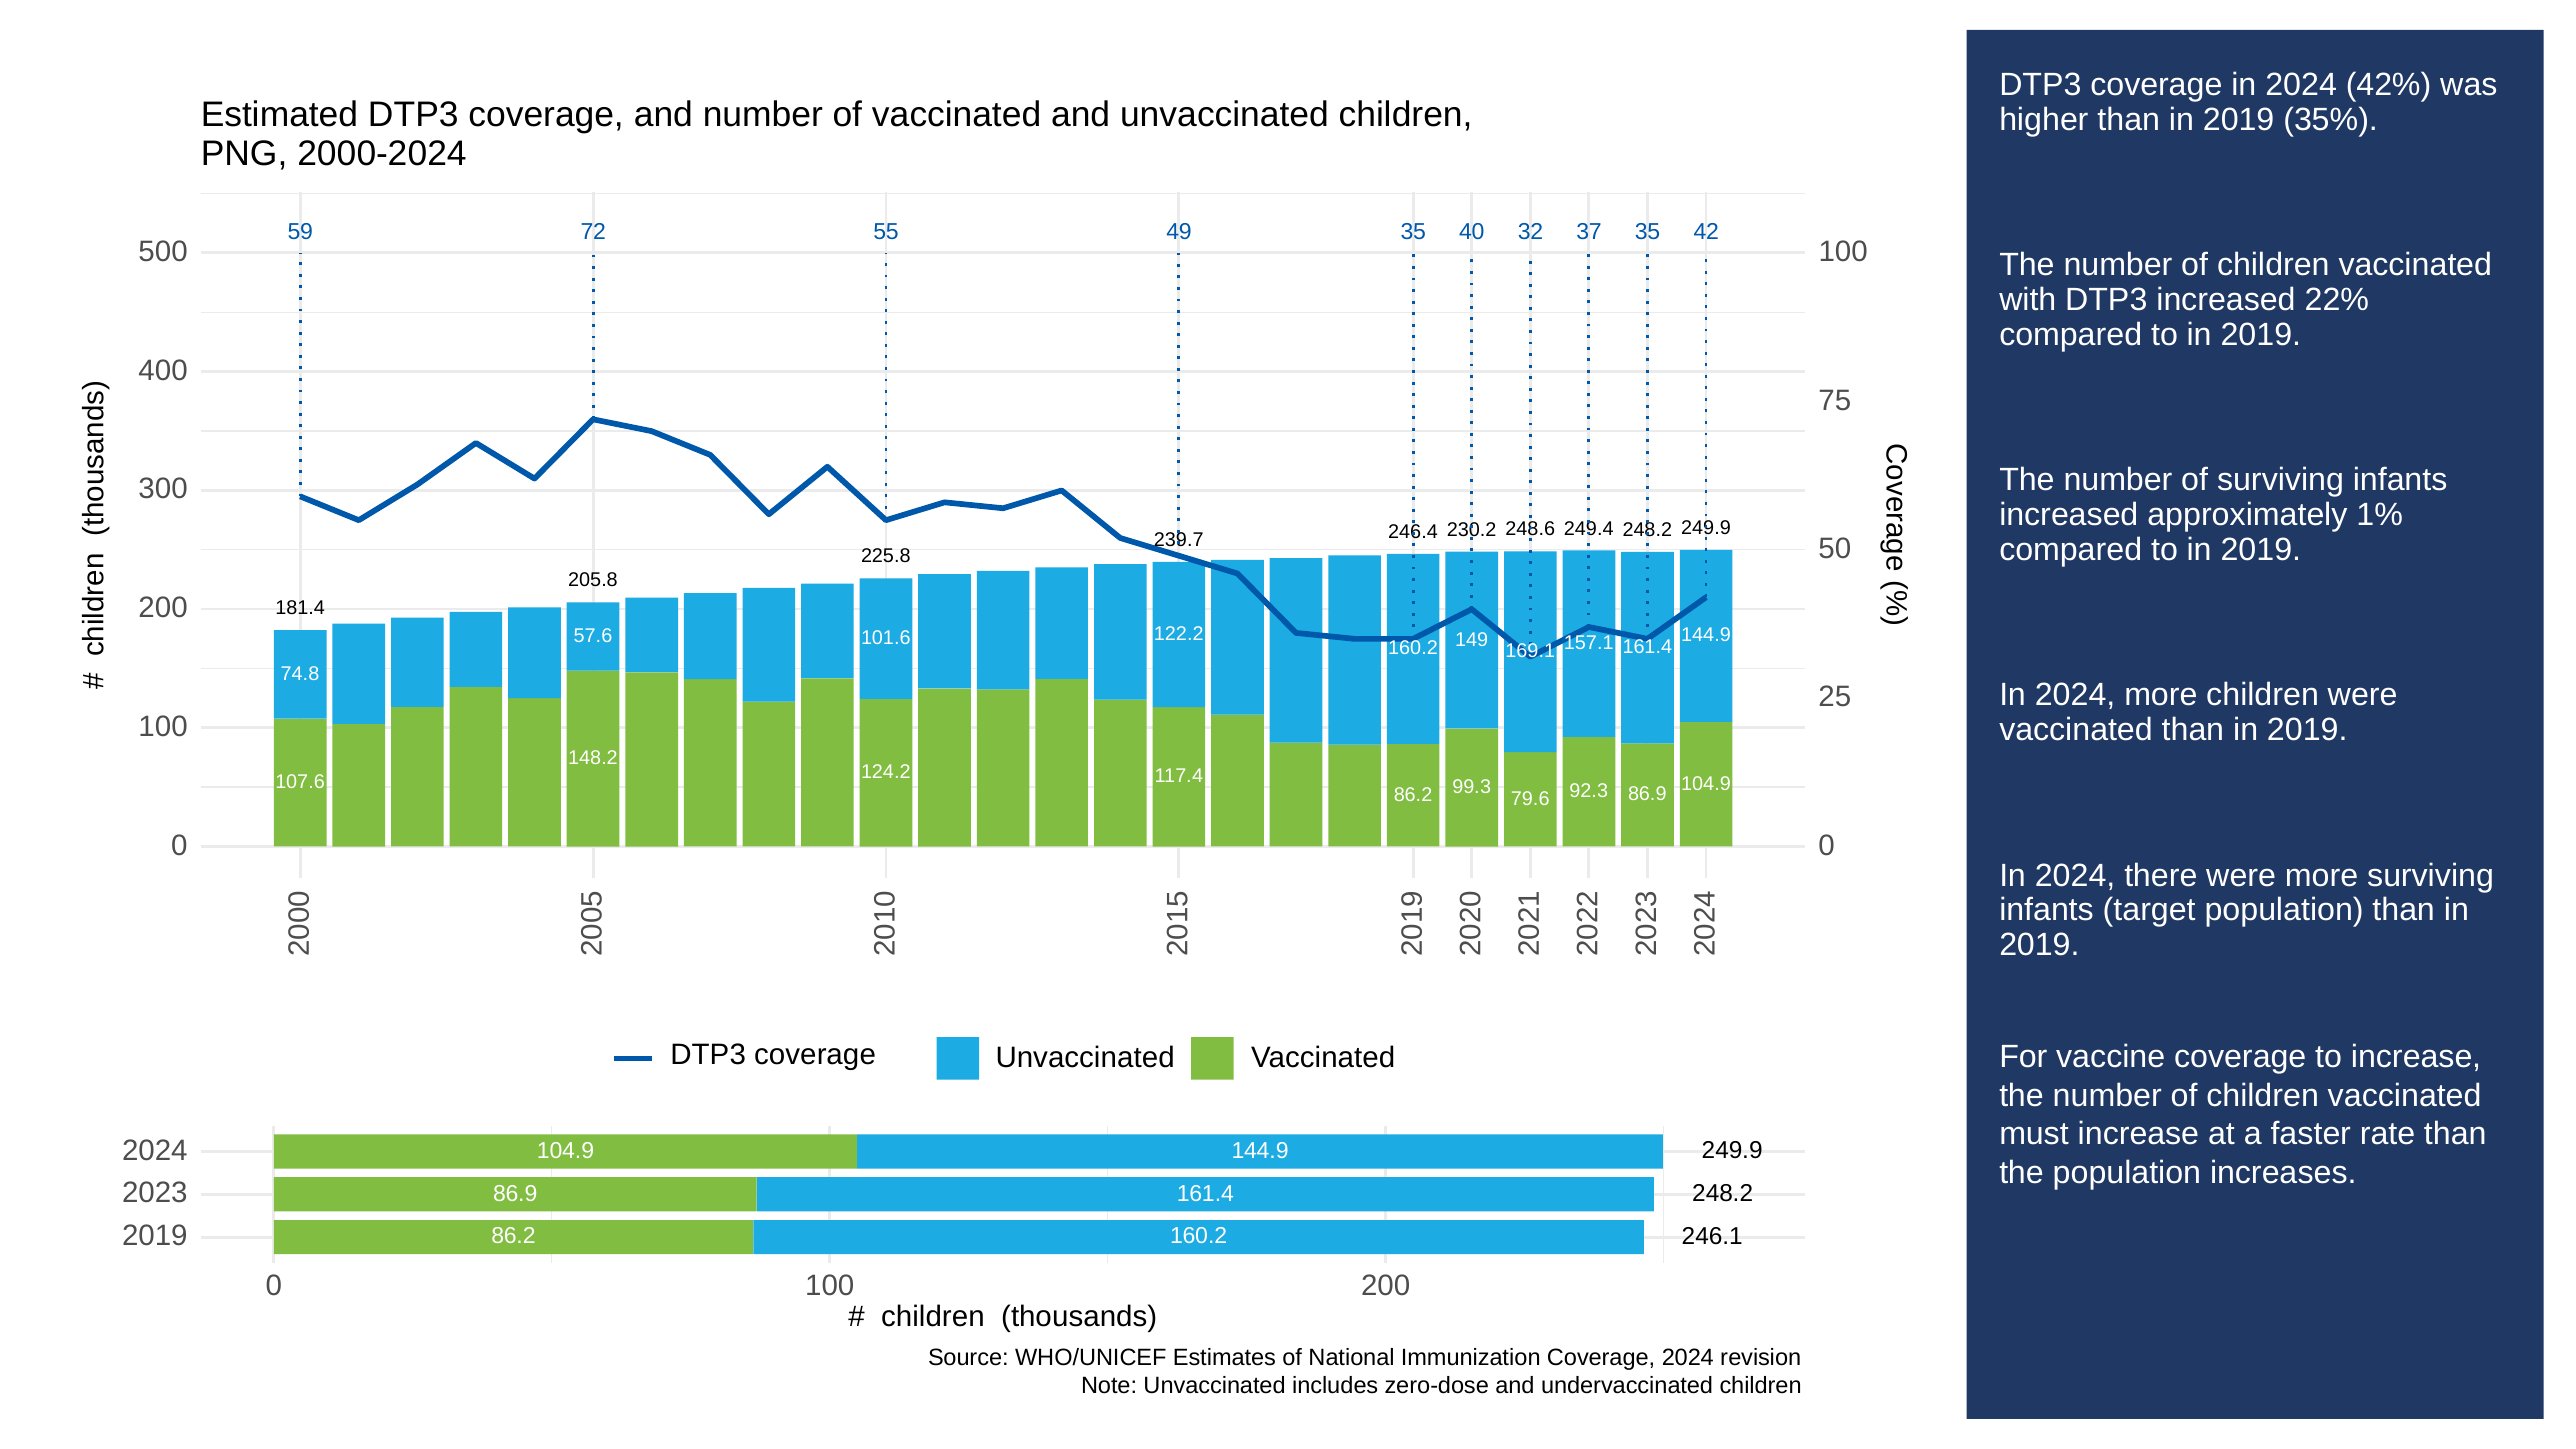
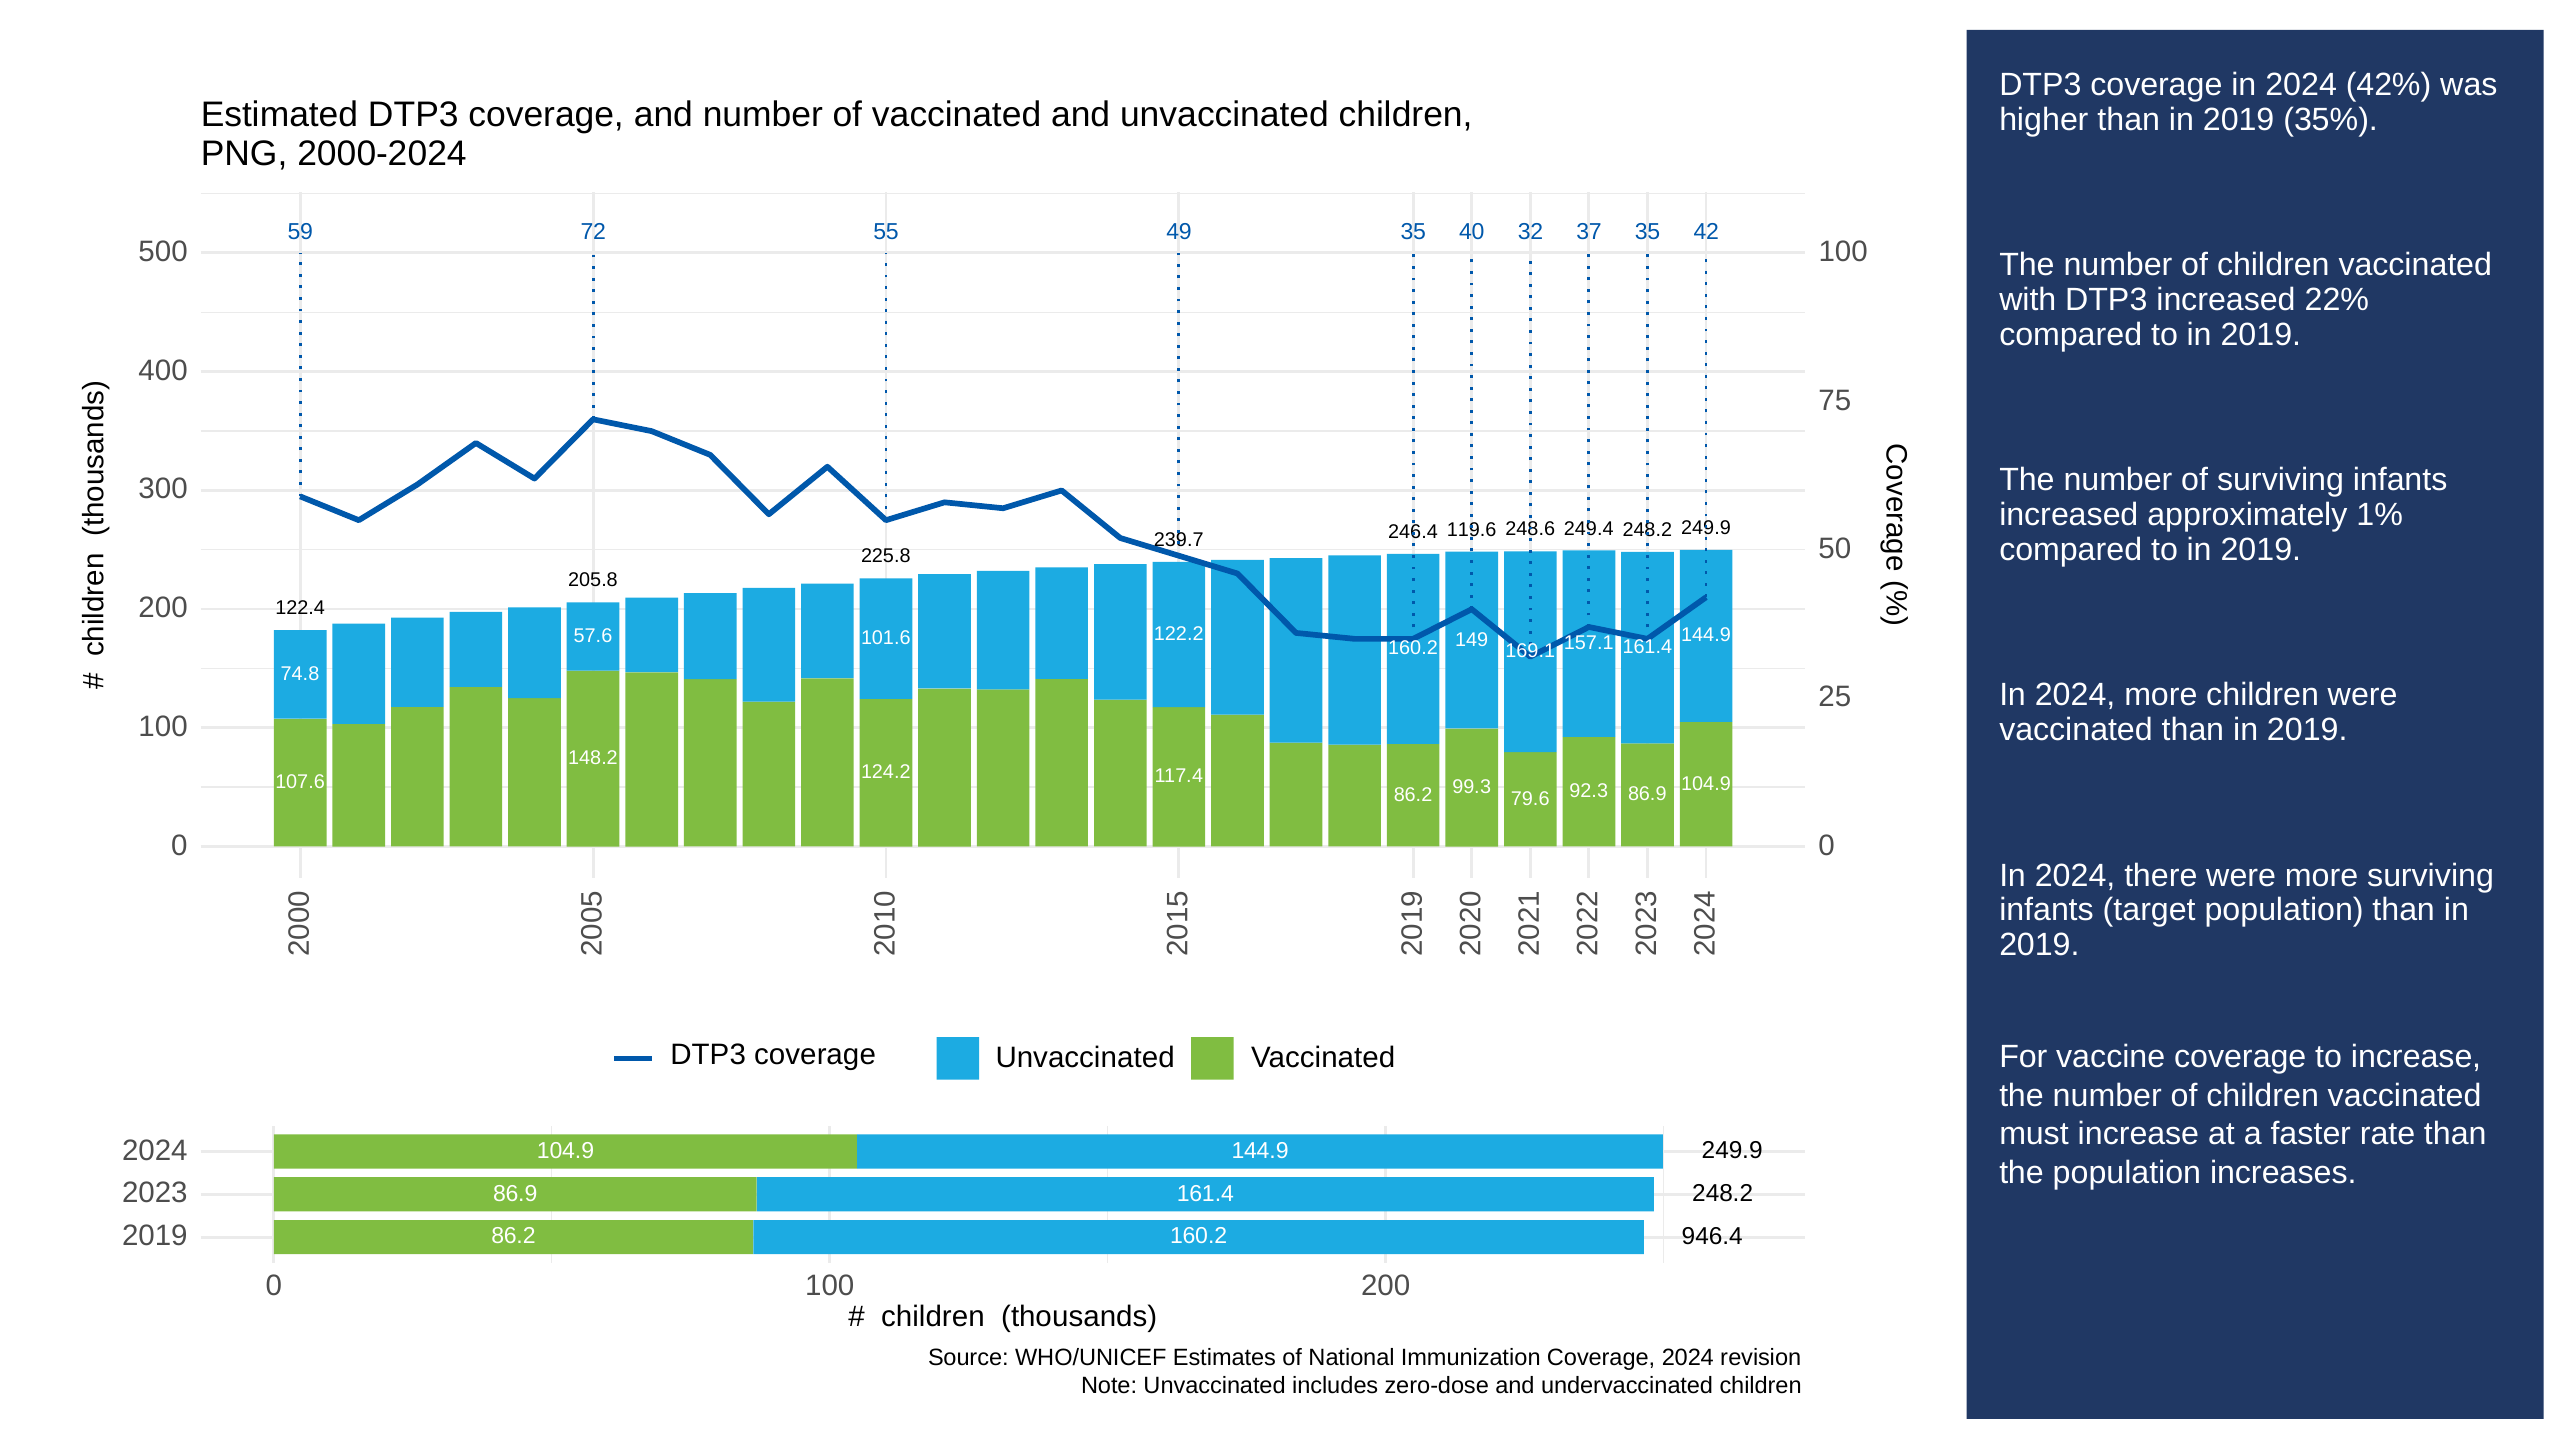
230.2: 230.2 -> 119.6 (1472, 530)
181.4: 181.4 -> 122.4 (300, 608)
246.1: 246.1 -> 946.4 (1712, 1236)
